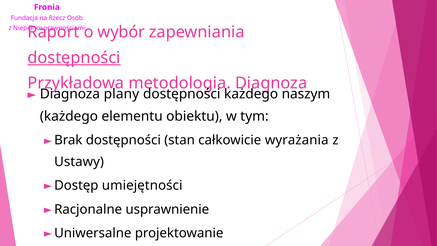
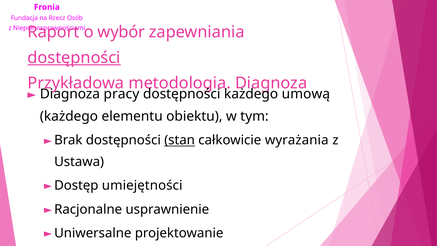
plany: plany -> pracy (121, 94)
naszym: naszym -> umową (306, 94)
stan underline: none -> present (180, 140)
Ustawy: Ustawy -> Ustawa (79, 162)
